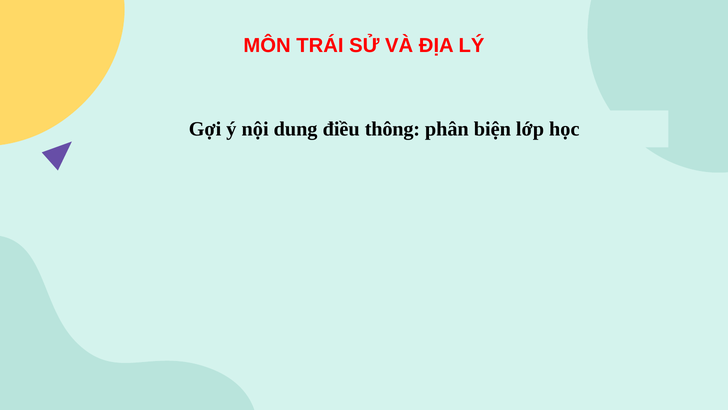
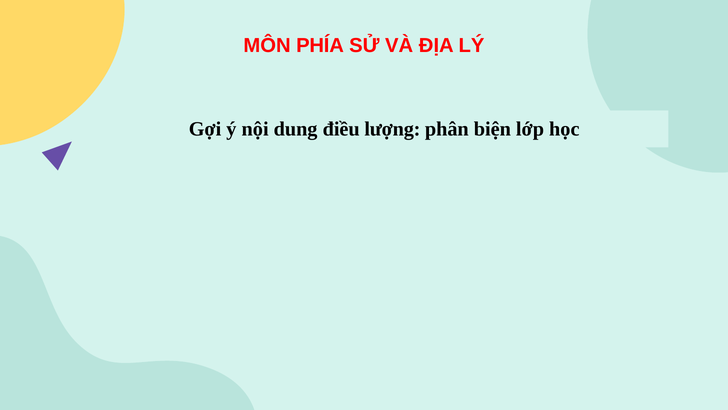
TRÁI: TRÁI -> PHÍA (320, 45)
thông: thông -> lượng (392, 129)
